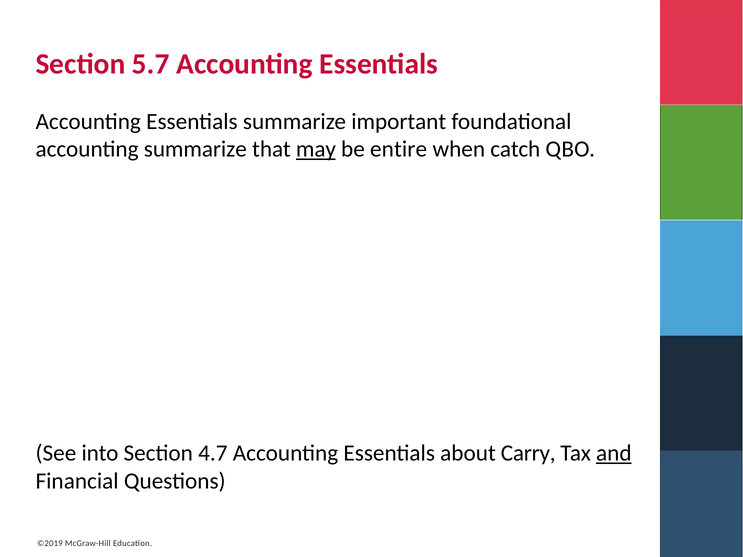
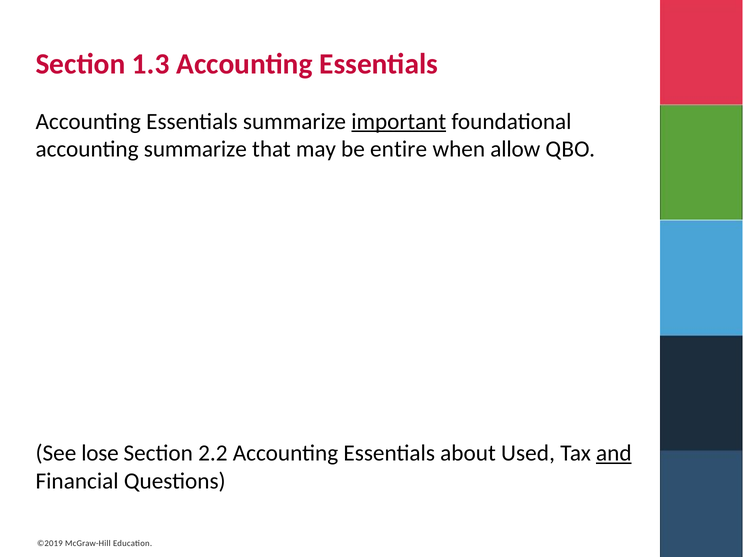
5.7: 5.7 -> 1.3 (151, 64)
important underline: none -> present (399, 121)
may underline: present -> none (316, 149)
catch: catch -> allow (515, 149)
into: into -> lose (100, 454)
4.7: 4.7 -> 2.2 (213, 454)
Carry: Carry -> Used (528, 454)
